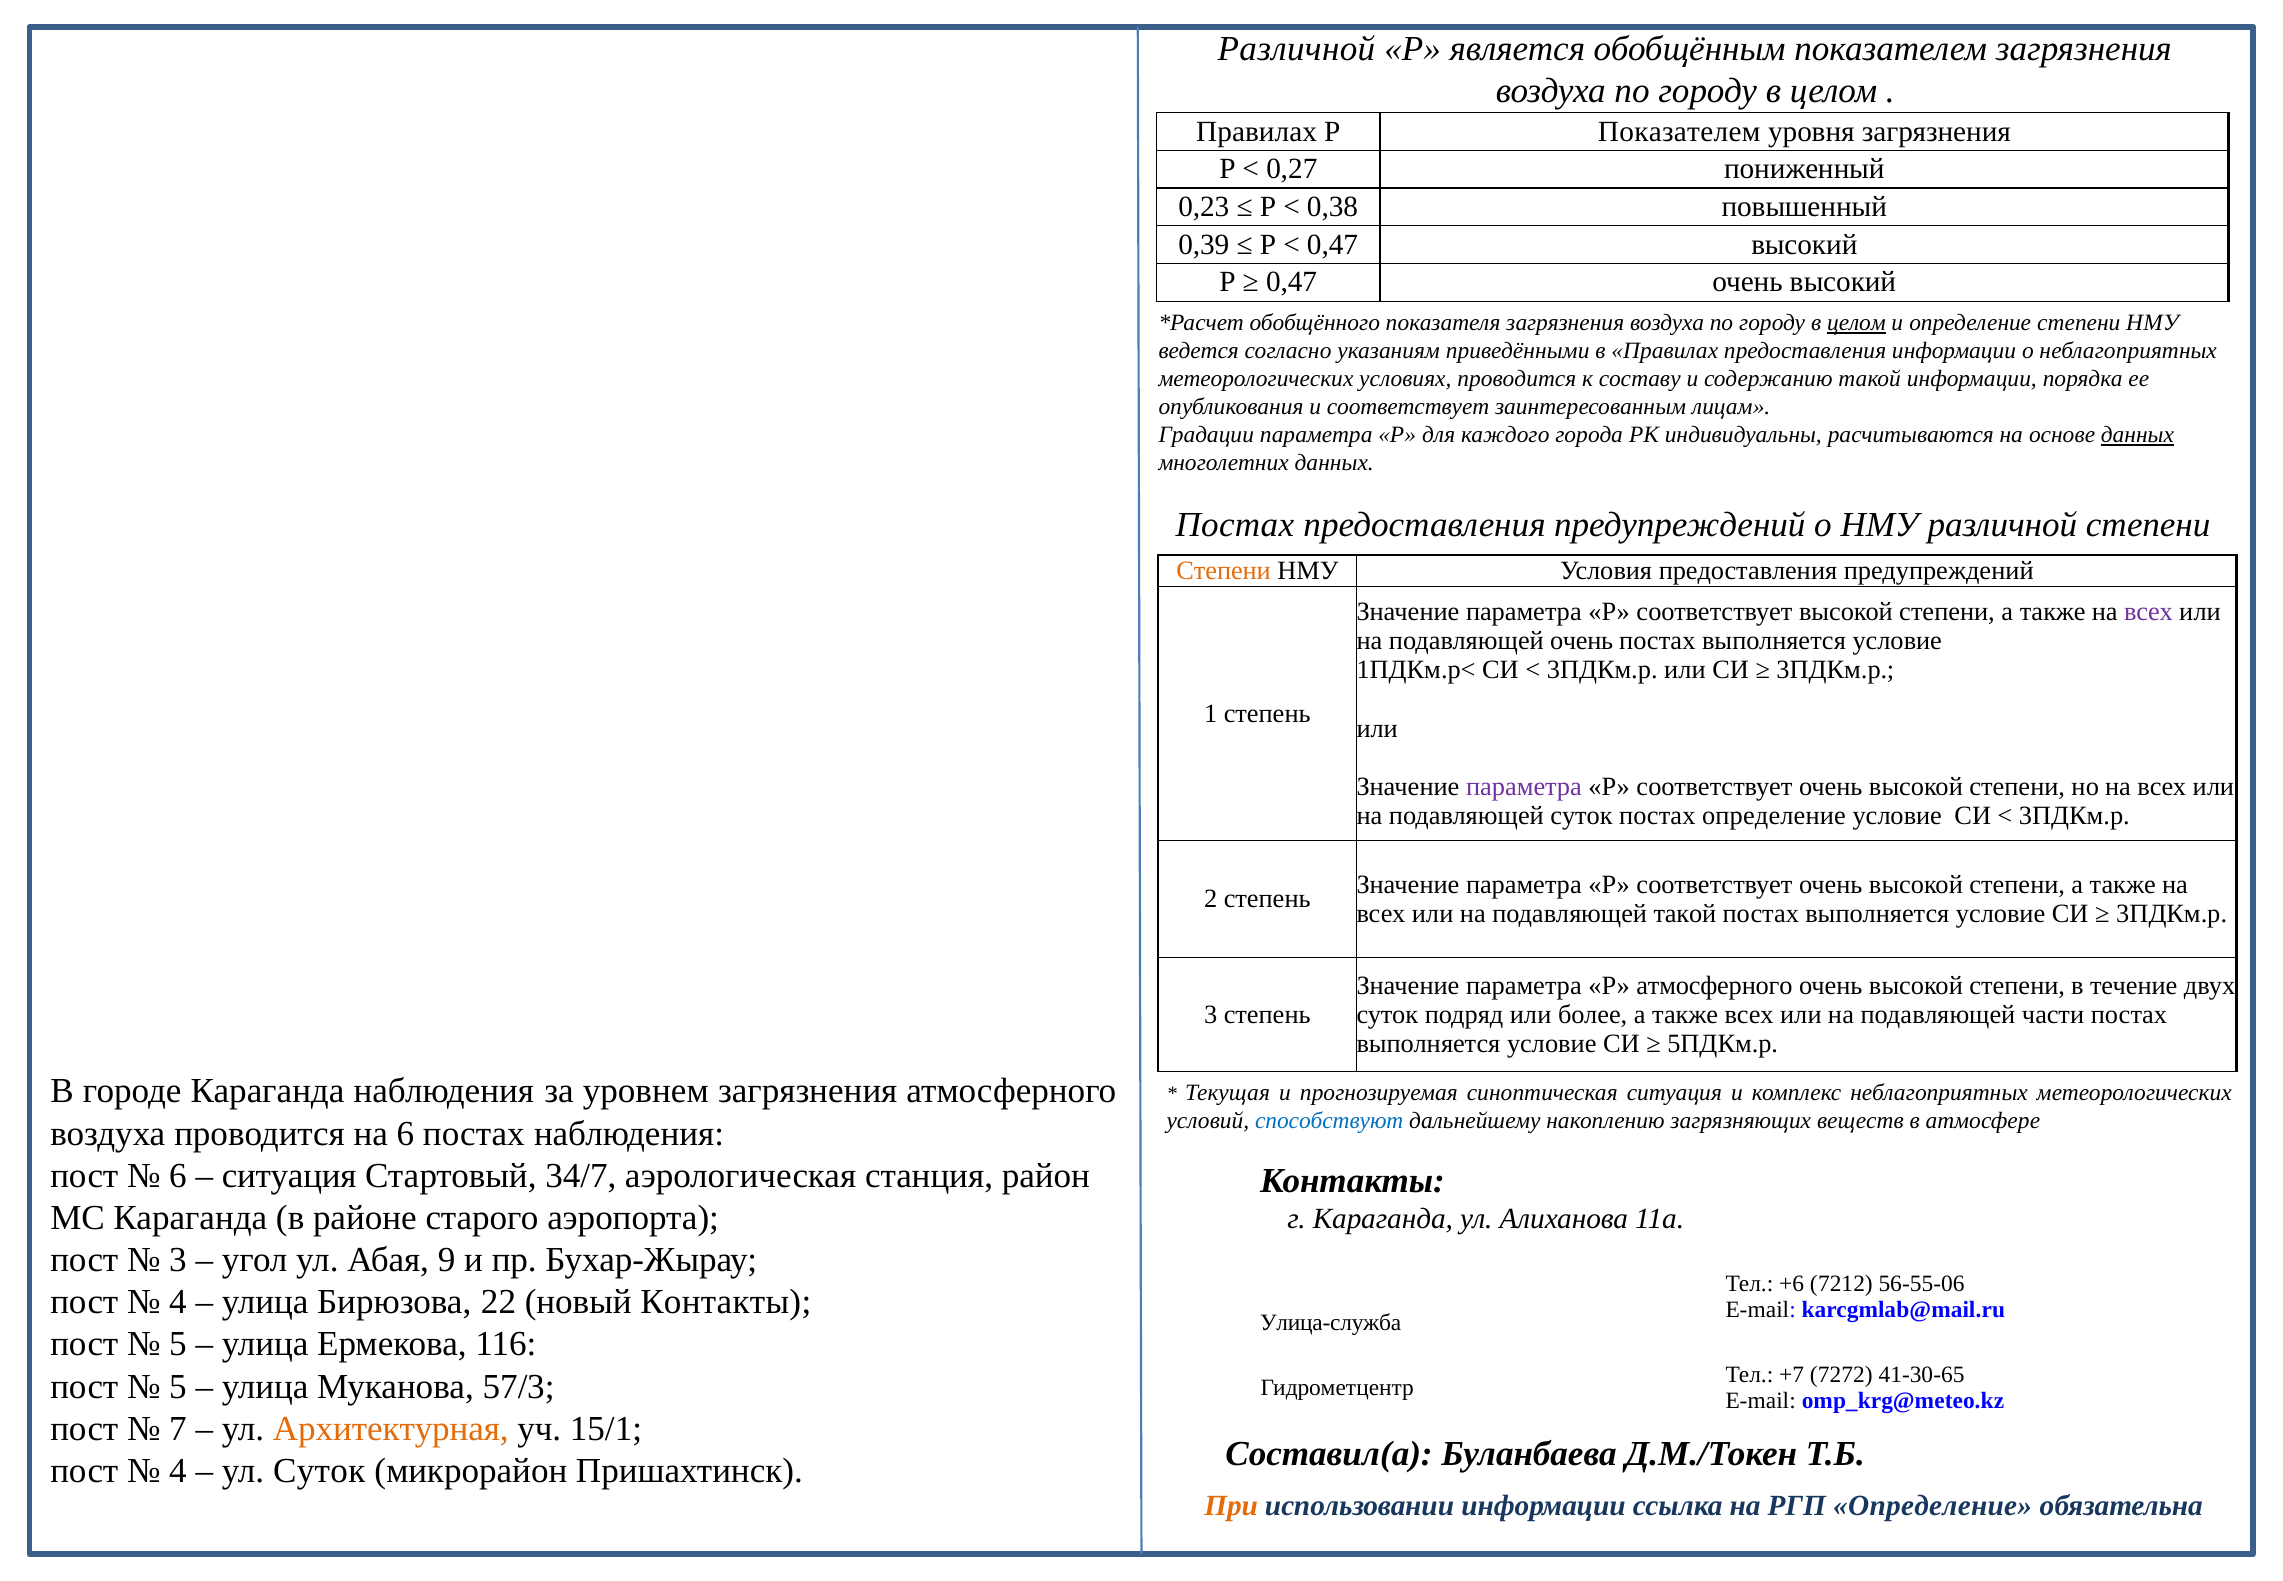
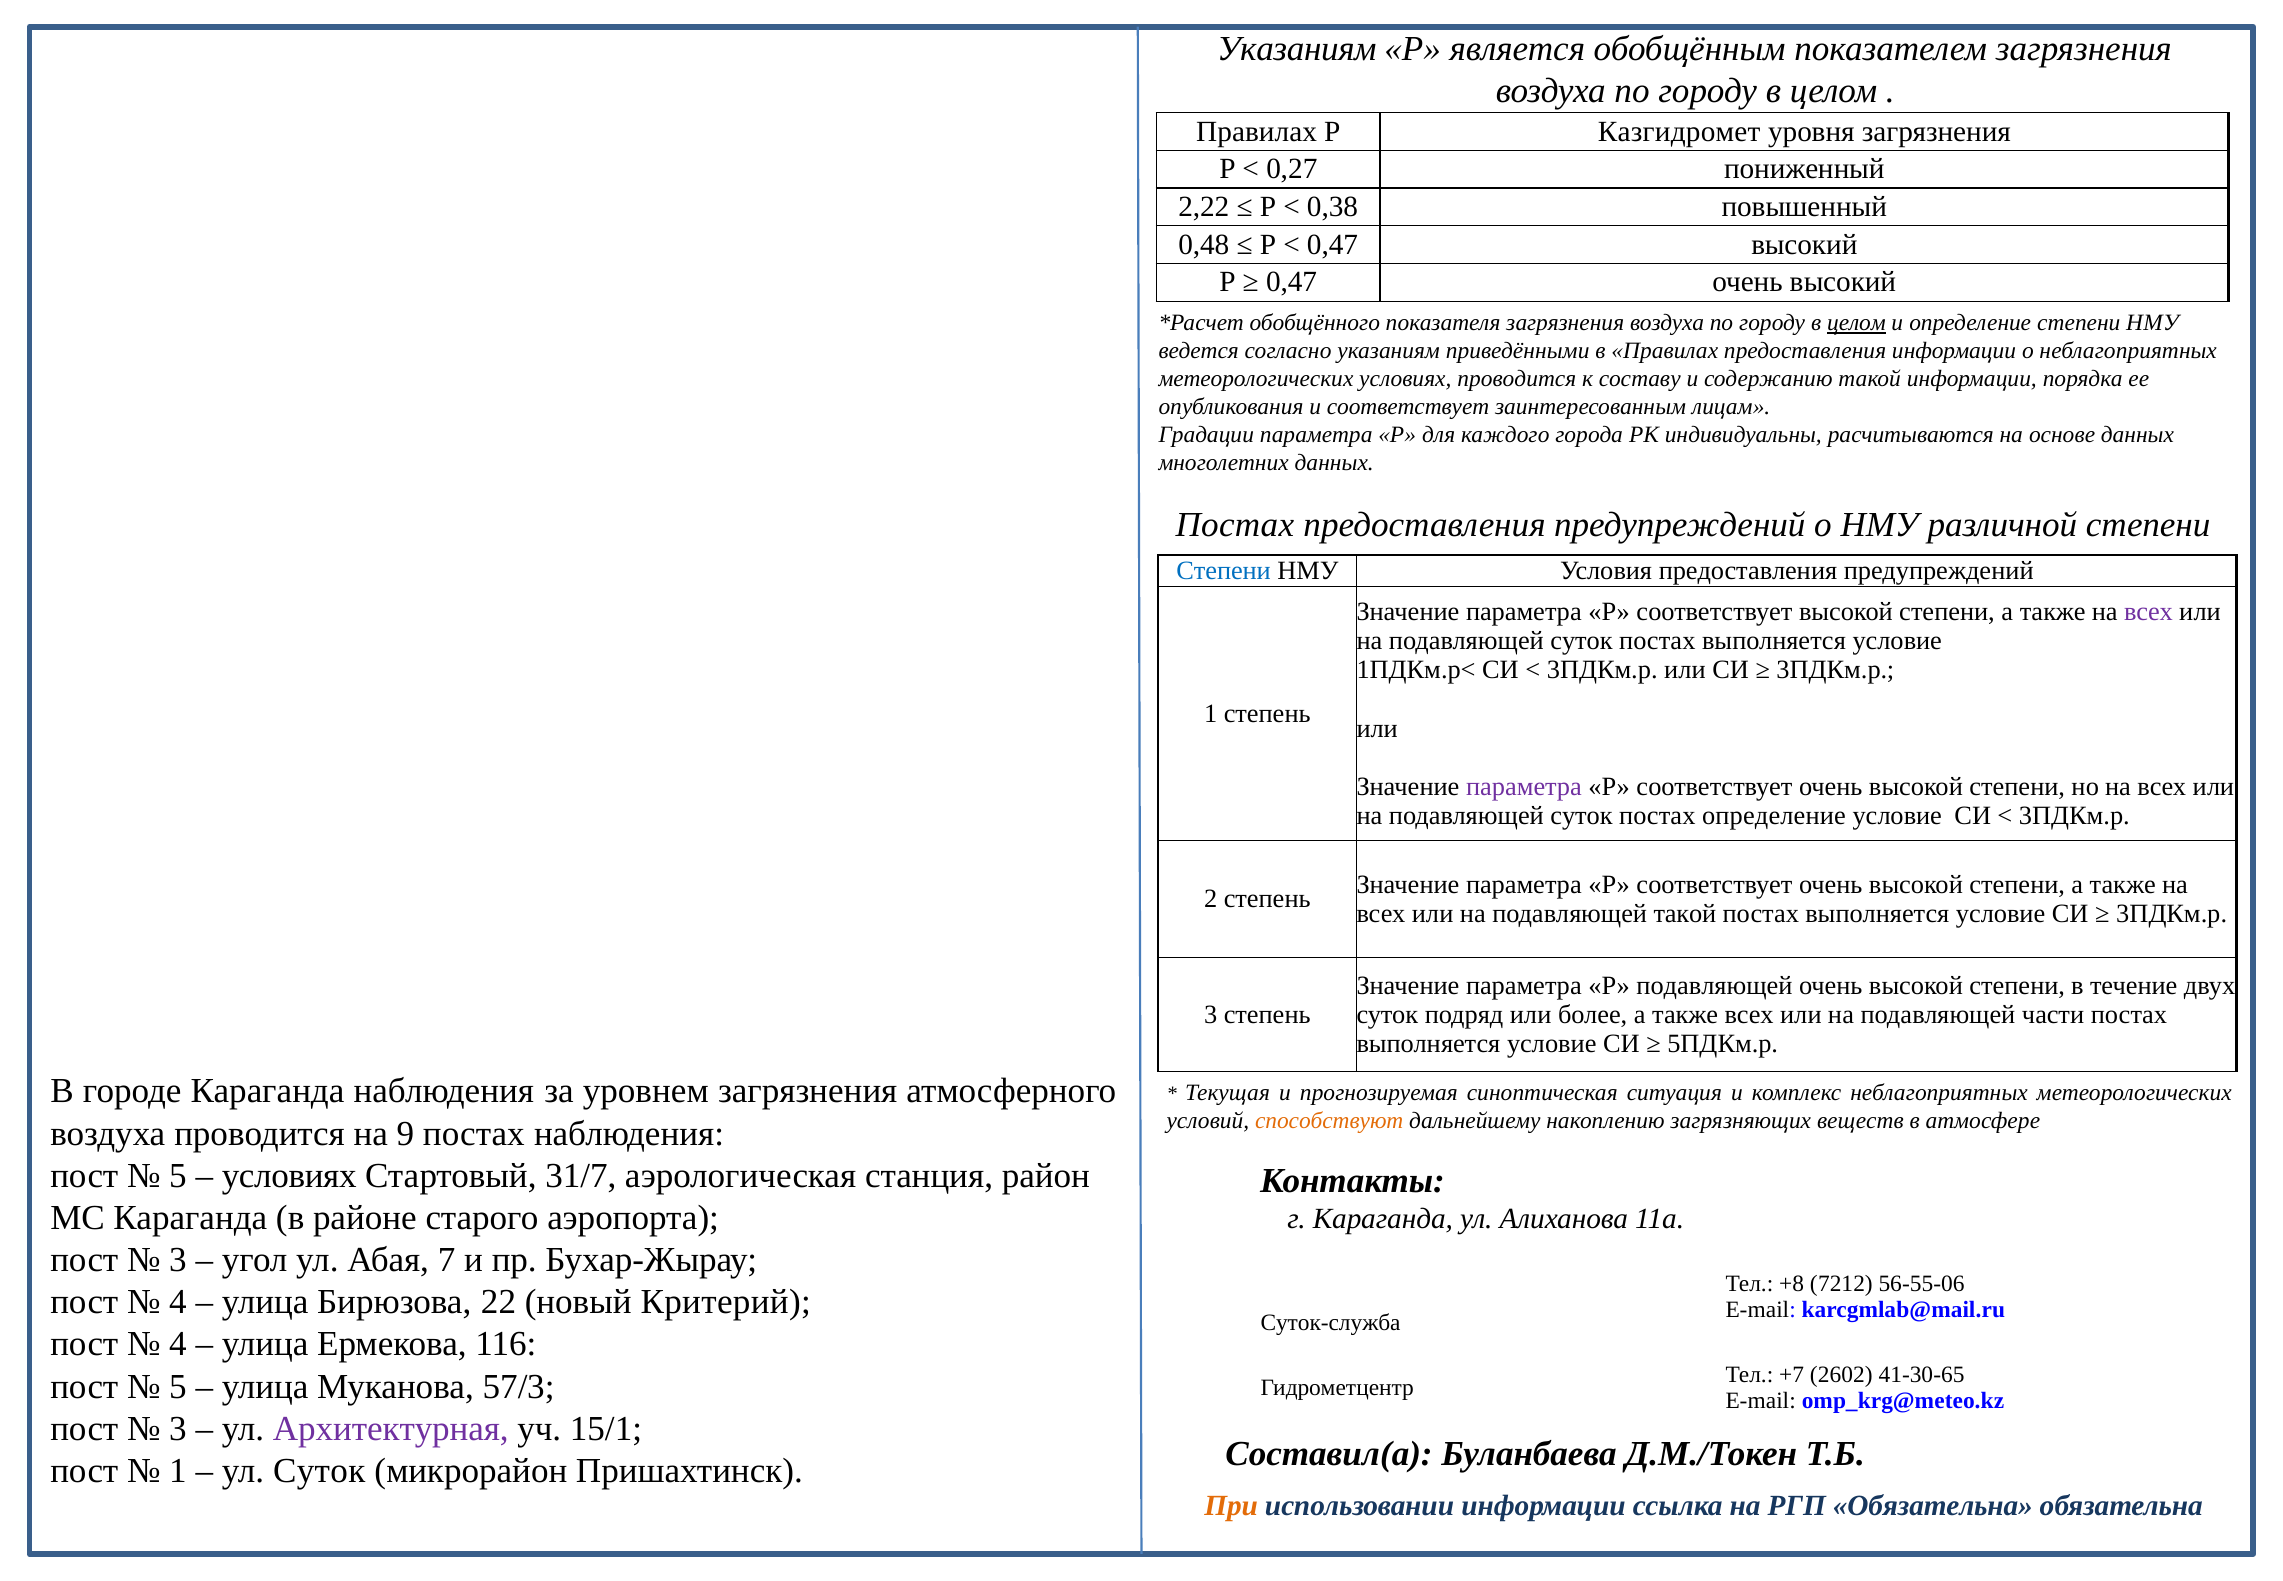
Различной: Различной -> Указаниям (1297, 48)
Р Показателем: Показателем -> Казгидромет (1679, 131)
0,23: 0,23 -> 2,22 (1204, 207)
0,39: 0,39 -> 0,48 (1204, 244)
данных underline: present -> none (2137, 435)
Степени colour: orange -> blue (1224, 571)
очень: очень -> суток (1582, 641)
Р атмосферного: атмосферного -> подавляющей (1714, 985)
способствуют colour: blue -> orange (1329, 1121)
на 6: 6 -> 9 (405, 1133)
6: 6 -> 5 (178, 1175)
ситуация: ситуация -> условиях (289, 1175)
34/7: 34/7 -> 31/7 (581, 1175)
9: 9 -> 7 (447, 1260)
+6: +6 -> +8 (1792, 1283)
новый Контакты: Контакты -> Критерий (726, 1302)
Улица-служба: Улица-служба -> Суток-служба (1331, 1322)
5: 5 -> 4 (178, 1344)
7272: 7272 -> 2602 (1841, 1375)
7: 7 -> 3 (178, 1428)
Архитектурная colour: orange -> purple (391, 1428)
4: 4 -> 1 (178, 1470)
РГП Определение: Определение -> Обязательна (1933, 1505)
